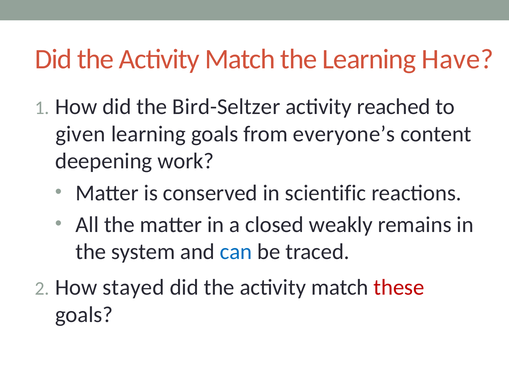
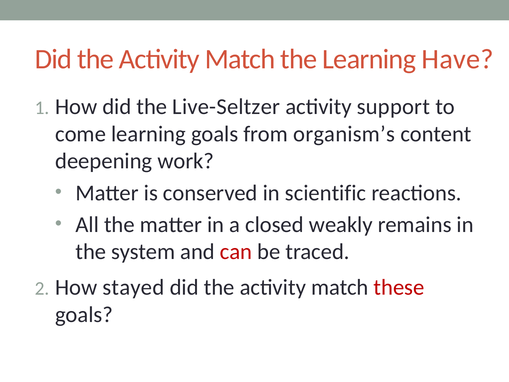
Bird-Seltzer: Bird-Seltzer -> Live-Seltzer (226, 107)
reached: reached -> support (393, 107)
given: given -> come (81, 134)
everyone’s: everyone’s -> organism’s (344, 134)
can colour: blue -> red (236, 252)
